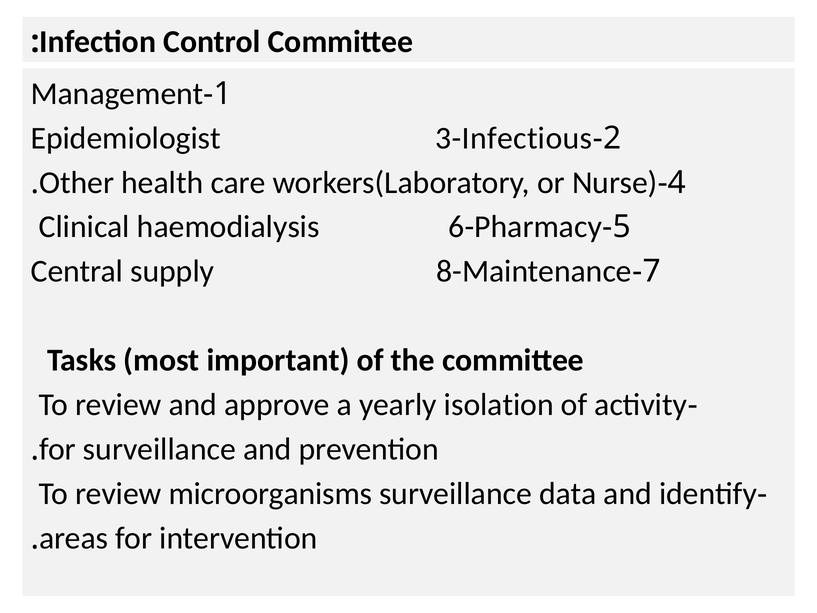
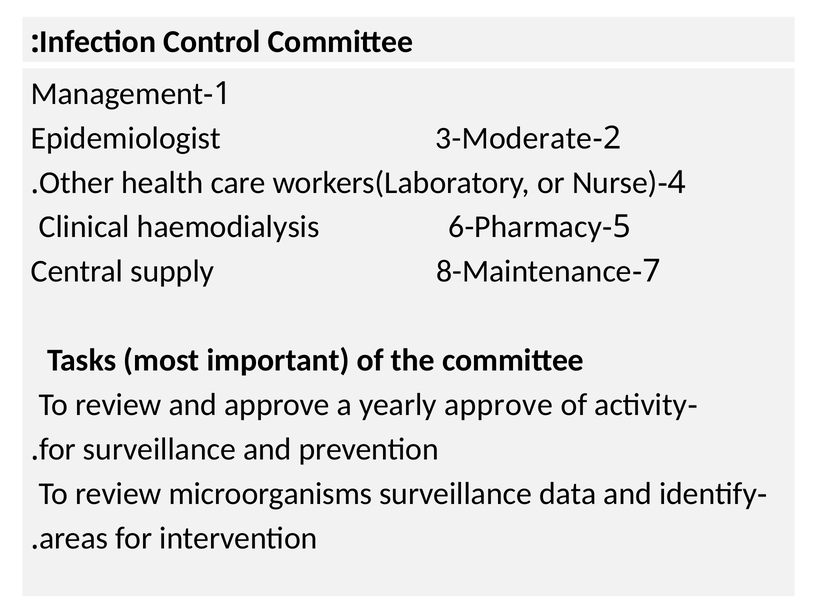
3-Infectious: 3-Infectious -> 3-Moderate (514, 138)
yearly isolation: isolation -> approve (499, 405)
